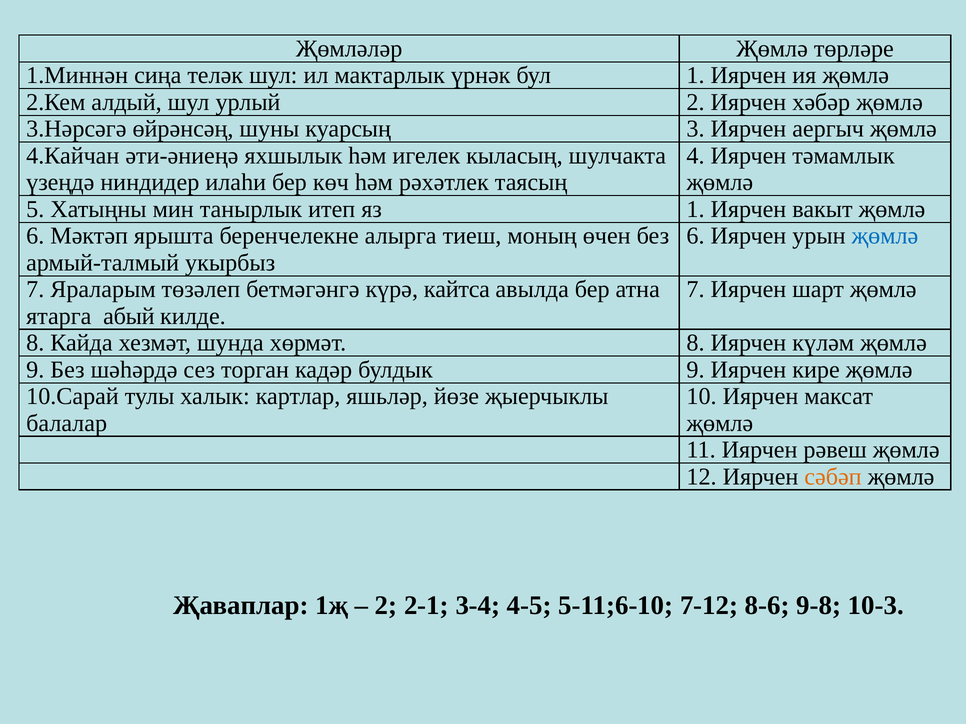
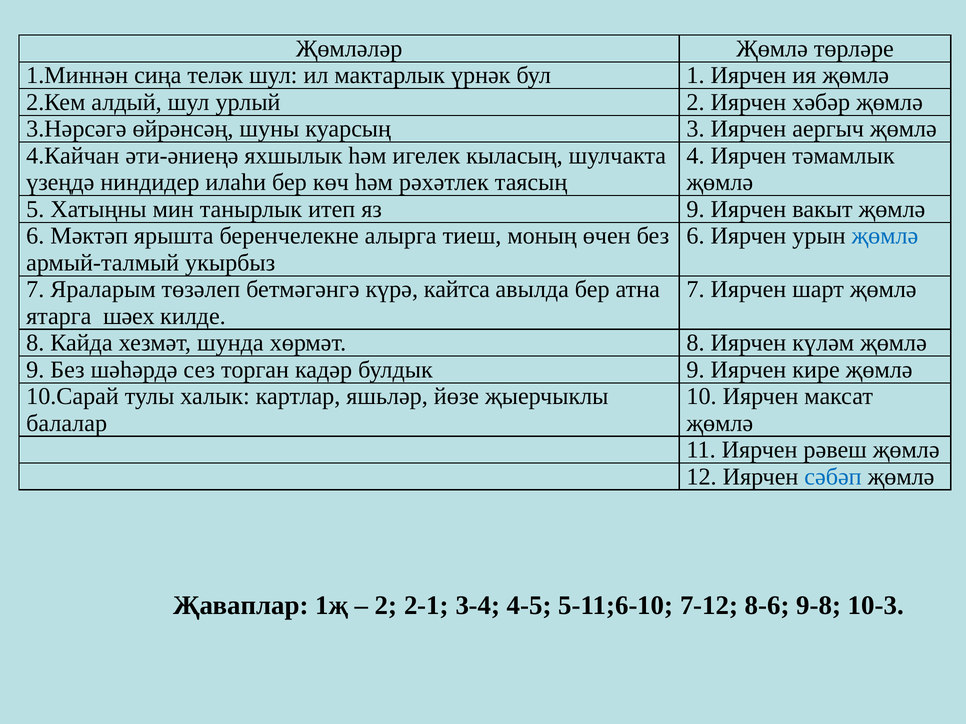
яз 1: 1 -> 9 (696, 209)
абый: абый -> шәех (129, 316)
сәбәп colour: orange -> blue (833, 477)
